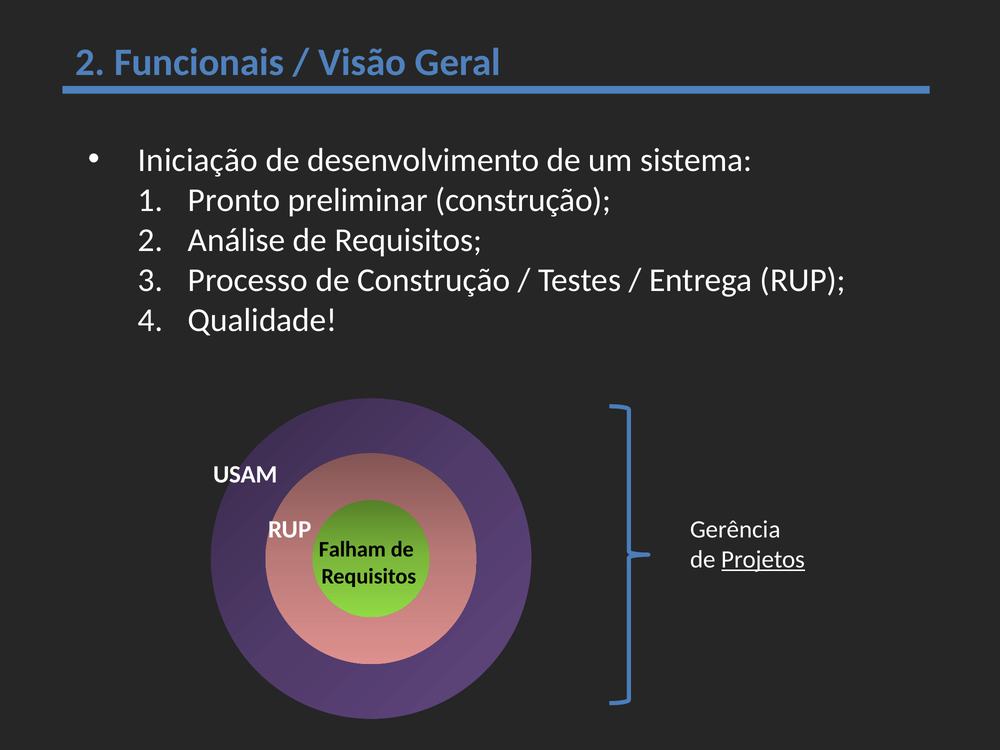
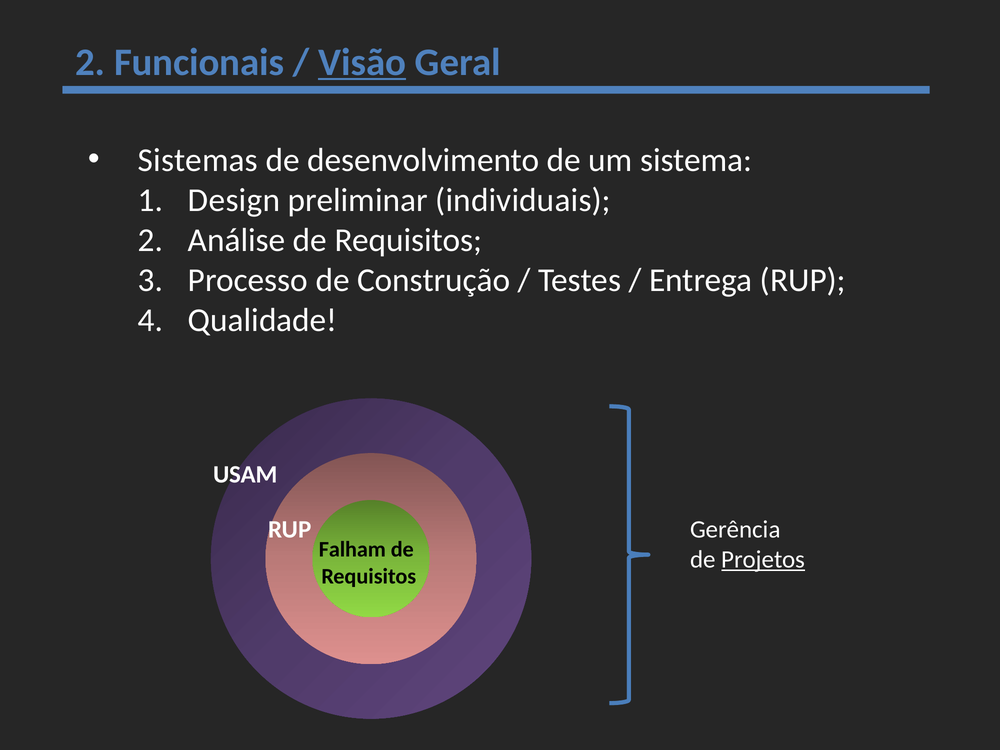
Visão underline: none -> present (362, 62)
Iniciação: Iniciação -> Sistemas (198, 160)
Pronto: Pronto -> Design (234, 200)
preliminar construção: construção -> individuais (523, 200)
